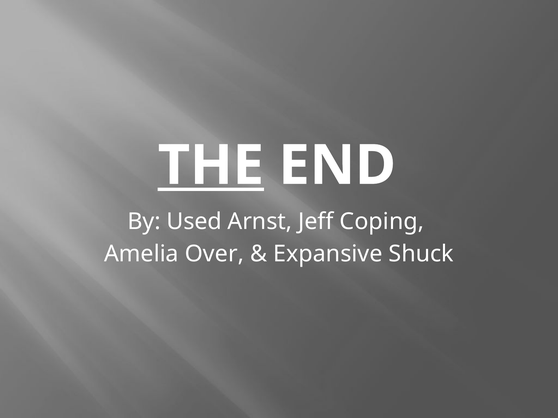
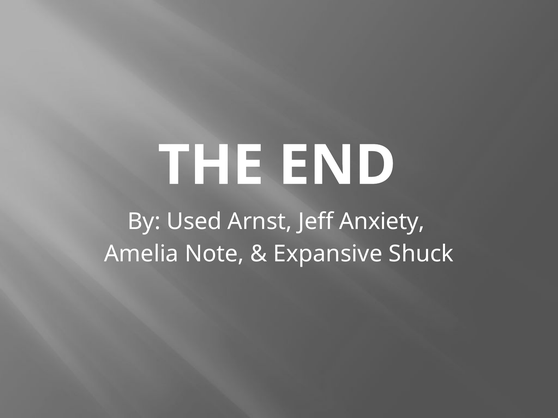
THE underline: present -> none (211, 166)
Coping: Coping -> Anxiety (382, 222)
Over: Over -> Note (214, 254)
